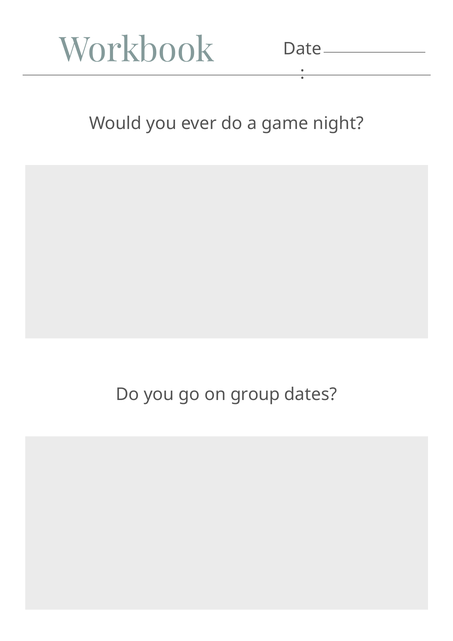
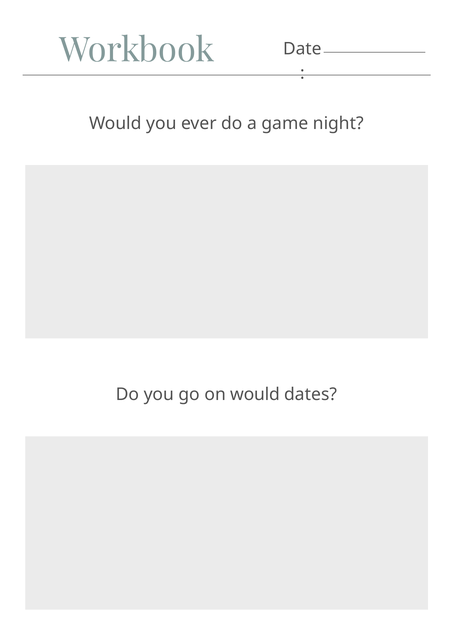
on group: group -> would (255, 395)
